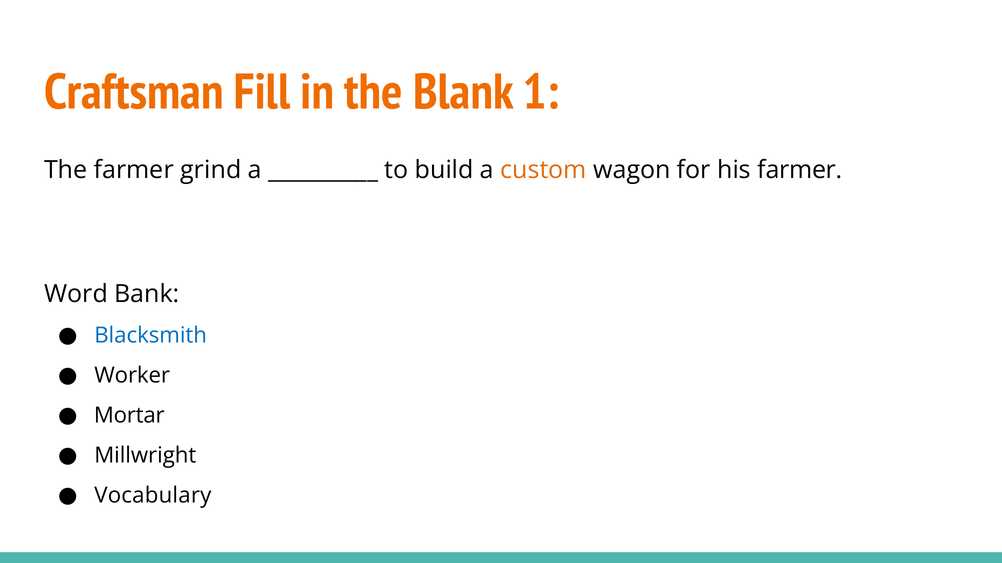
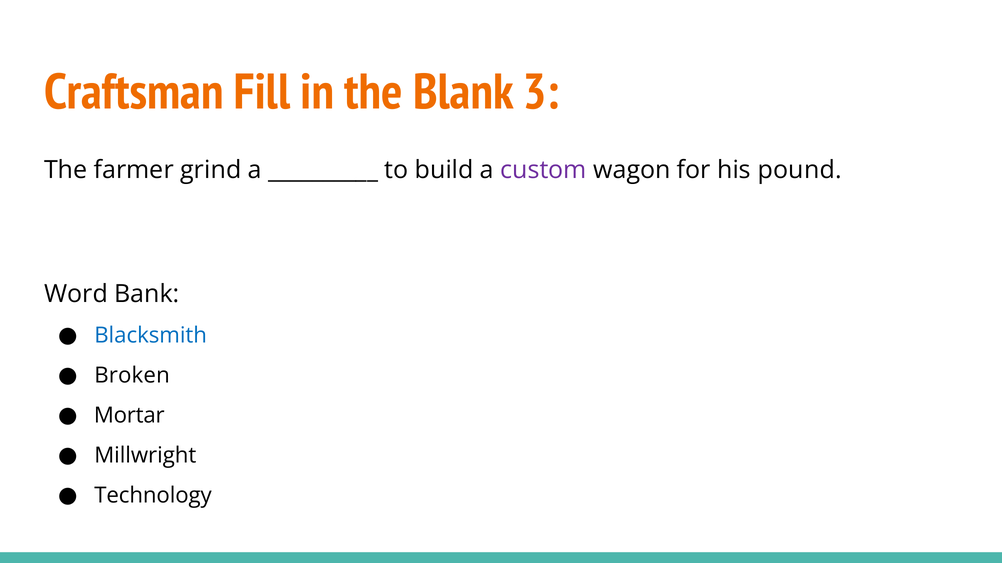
1: 1 -> 3 (541, 92)
custom colour: orange -> purple (543, 170)
his farmer: farmer -> pound (800, 170)
Worker: Worker -> Broken (132, 376)
Vocabulary: Vocabulary -> Technology (153, 496)
